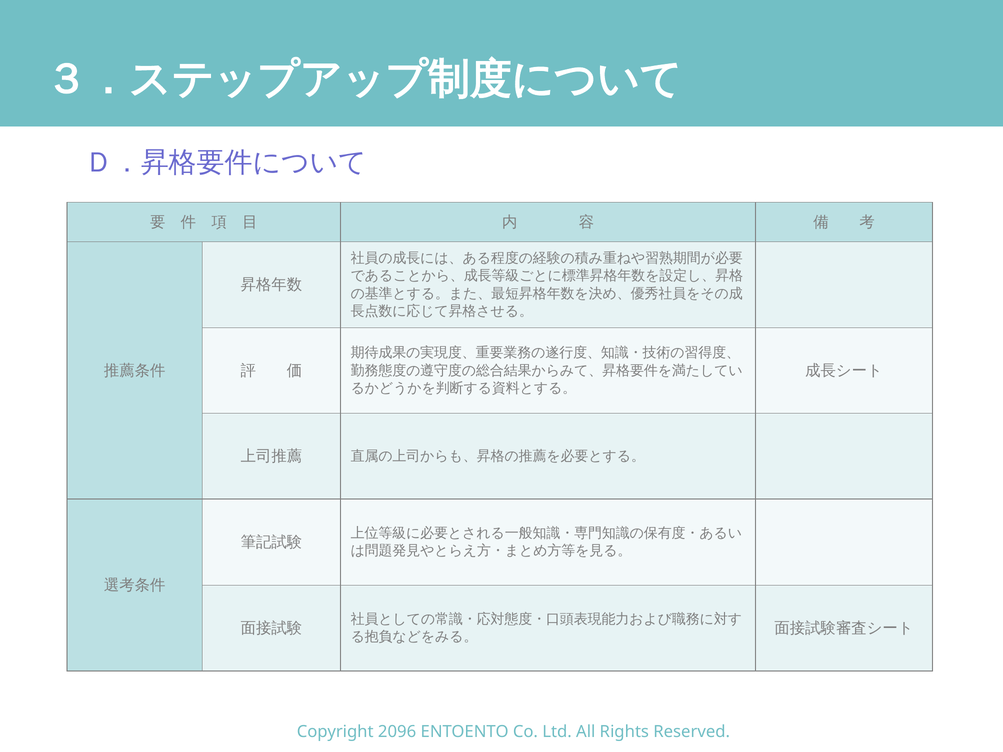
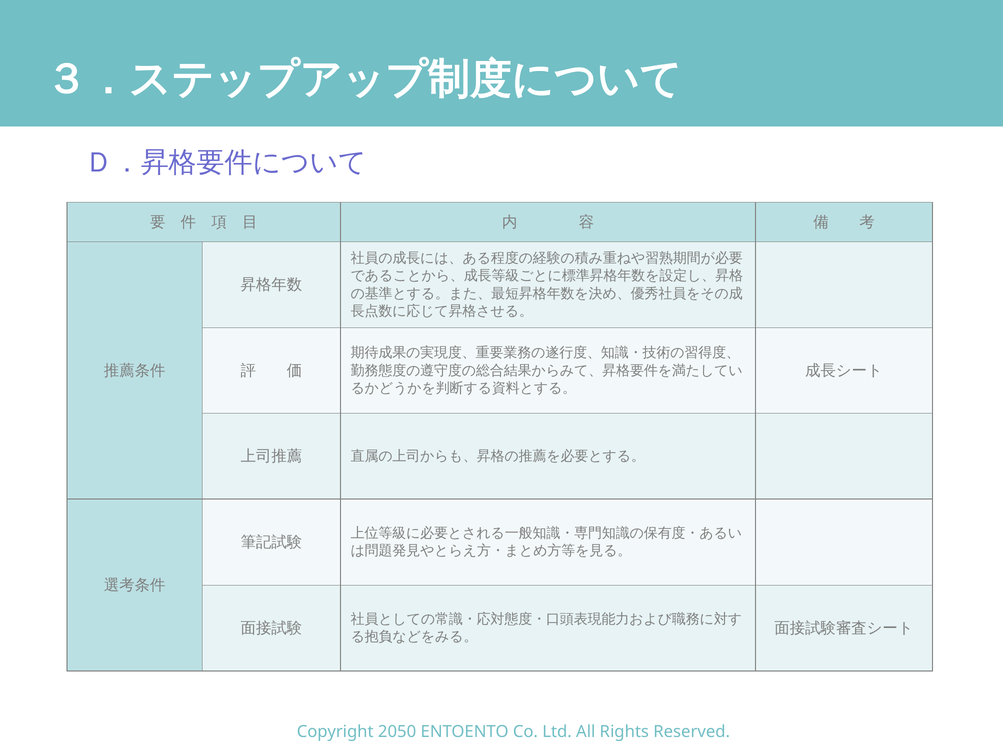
2096: 2096 -> 2050 (397, 732)
